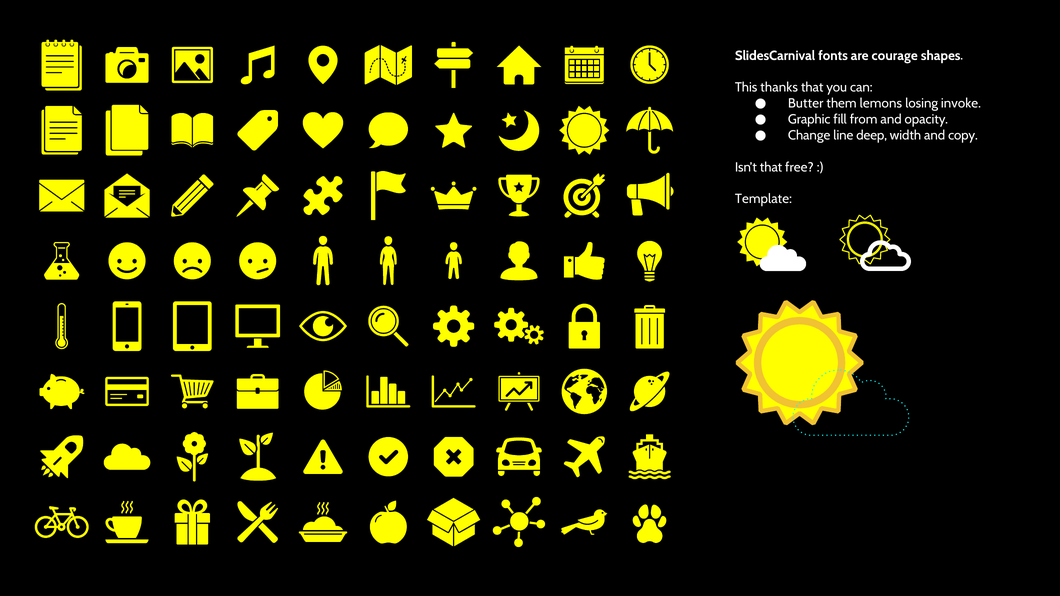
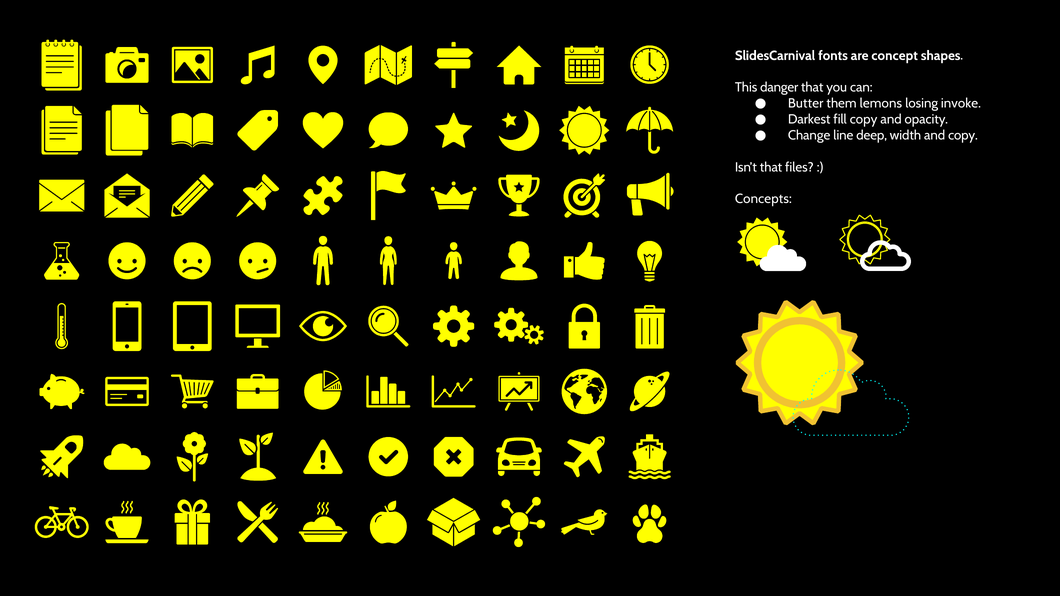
courage: courage -> concept (895, 56)
thanks: thanks -> danger (779, 88)
Graphic: Graphic -> Darkest (809, 119)
fill from: from -> copy (864, 119)
free: free -> files (799, 167)
Template: Template -> Concepts (763, 199)
